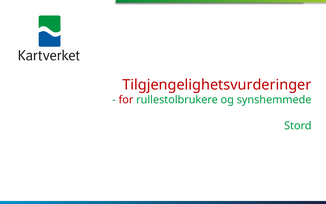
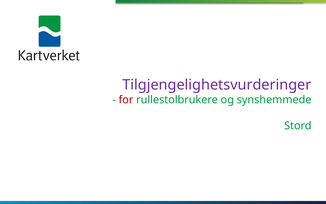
Tilgjengelighetsvurderinger colour: red -> purple (217, 85)
